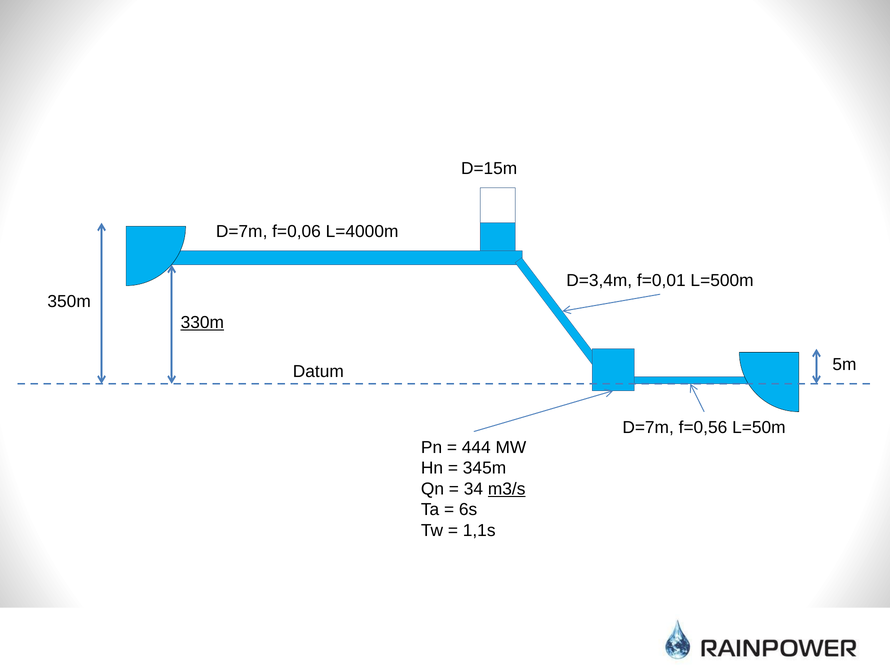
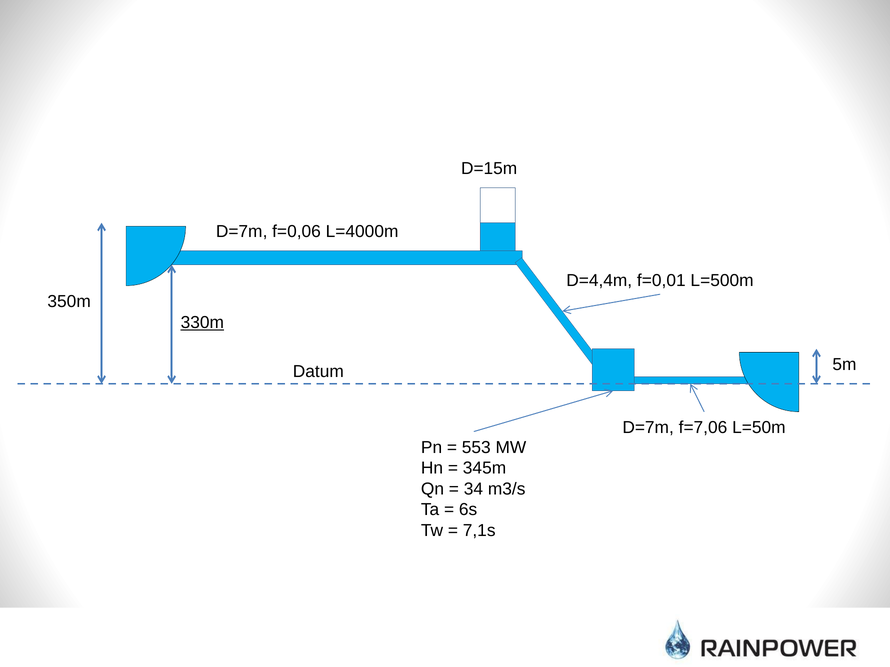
D=3,4m: D=3,4m -> D=4,4m (599, 281)
f=0,56: f=0,56 -> f=7,06 (703, 428)
444: 444 -> 553 (476, 448)
m3/s underline: present -> none (507, 489)
1,1s: 1,1s -> 7,1s (479, 531)
